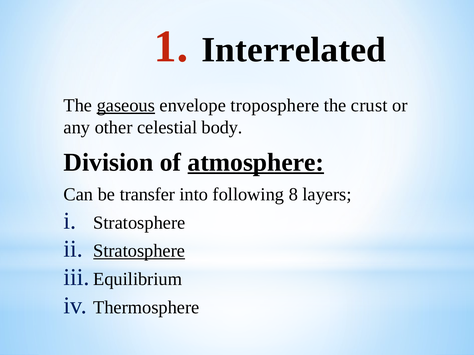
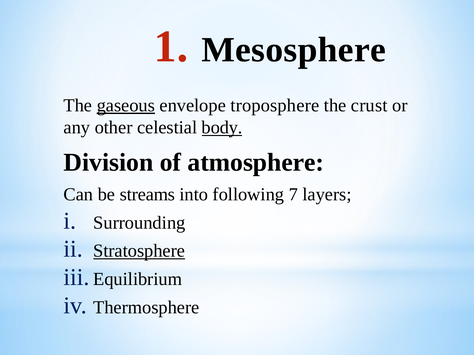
Interrelated: Interrelated -> Mesosphere (294, 50)
body underline: none -> present (222, 128)
atmosphere underline: present -> none (256, 162)
transfer: transfer -> streams (147, 195)
8: 8 -> 7 (293, 195)
Stratosphere: Stratosphere -> Surrounding (139, 223)
